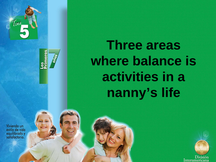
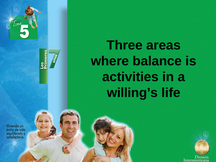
nanny’s: nanny’s -> willing’s (132, 93)
